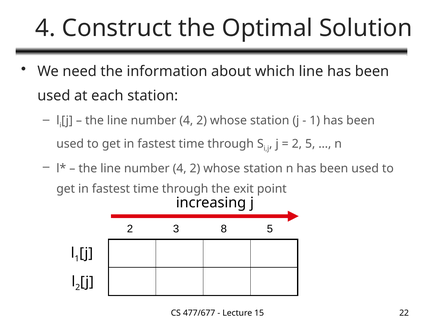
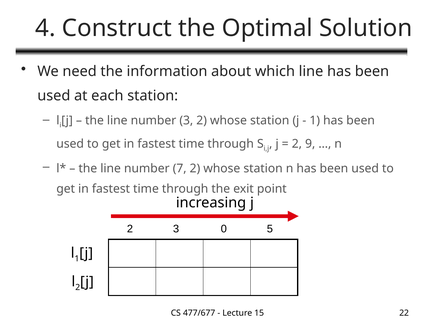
4: 4 -> 3 (186, 120)
2 5: 5 -> 9 (310, 143)
4: 4 -> 7 (180, 168)
8: 8 -> 0 (224, 228)
